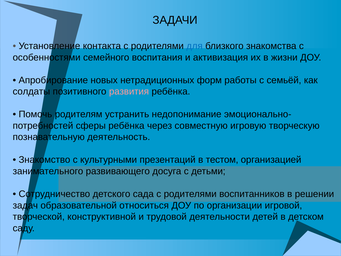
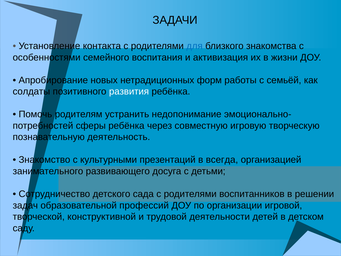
развития colour: pink -> white (129, 91)
тестом: тестом -> всегда (222, 160)
относиться: относиться -> профессий (144, 205)
